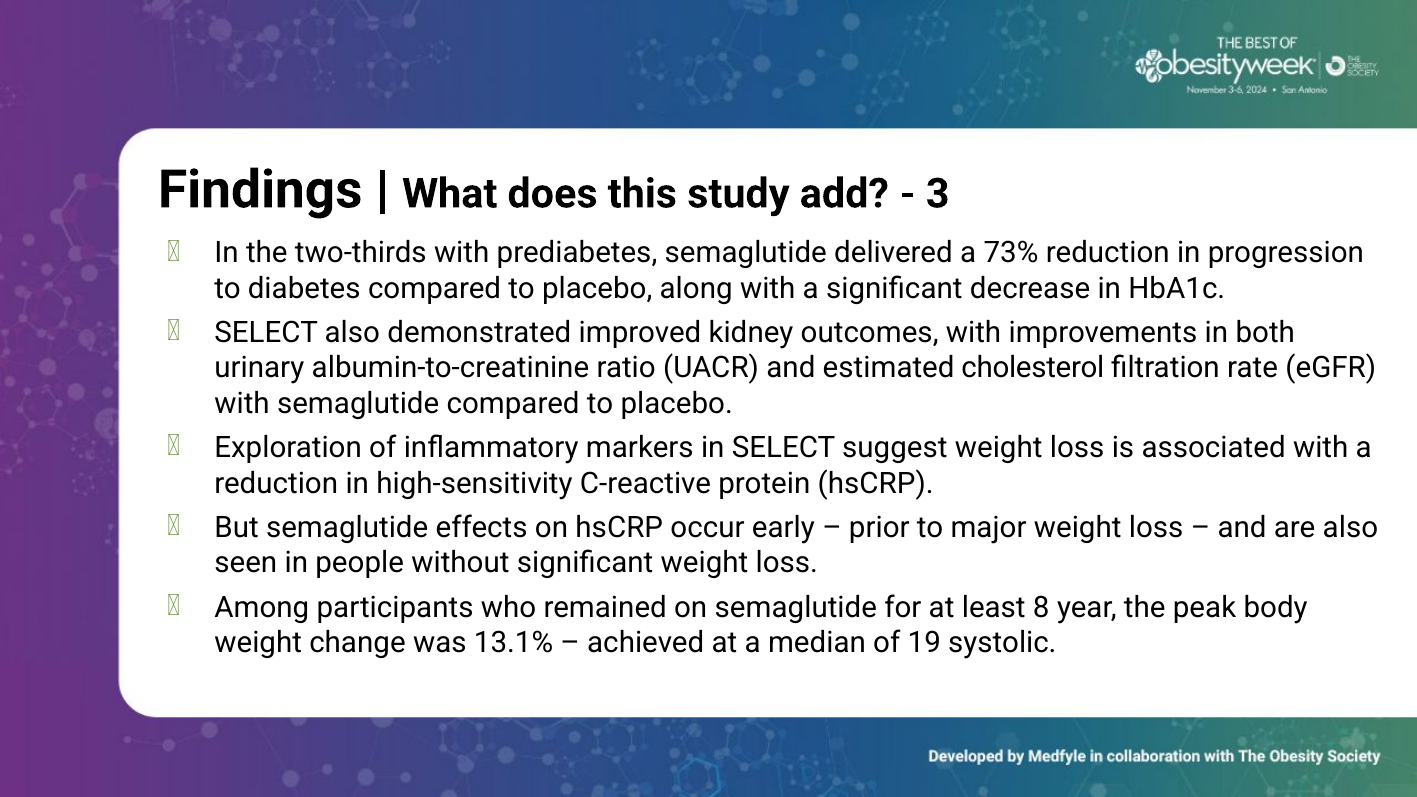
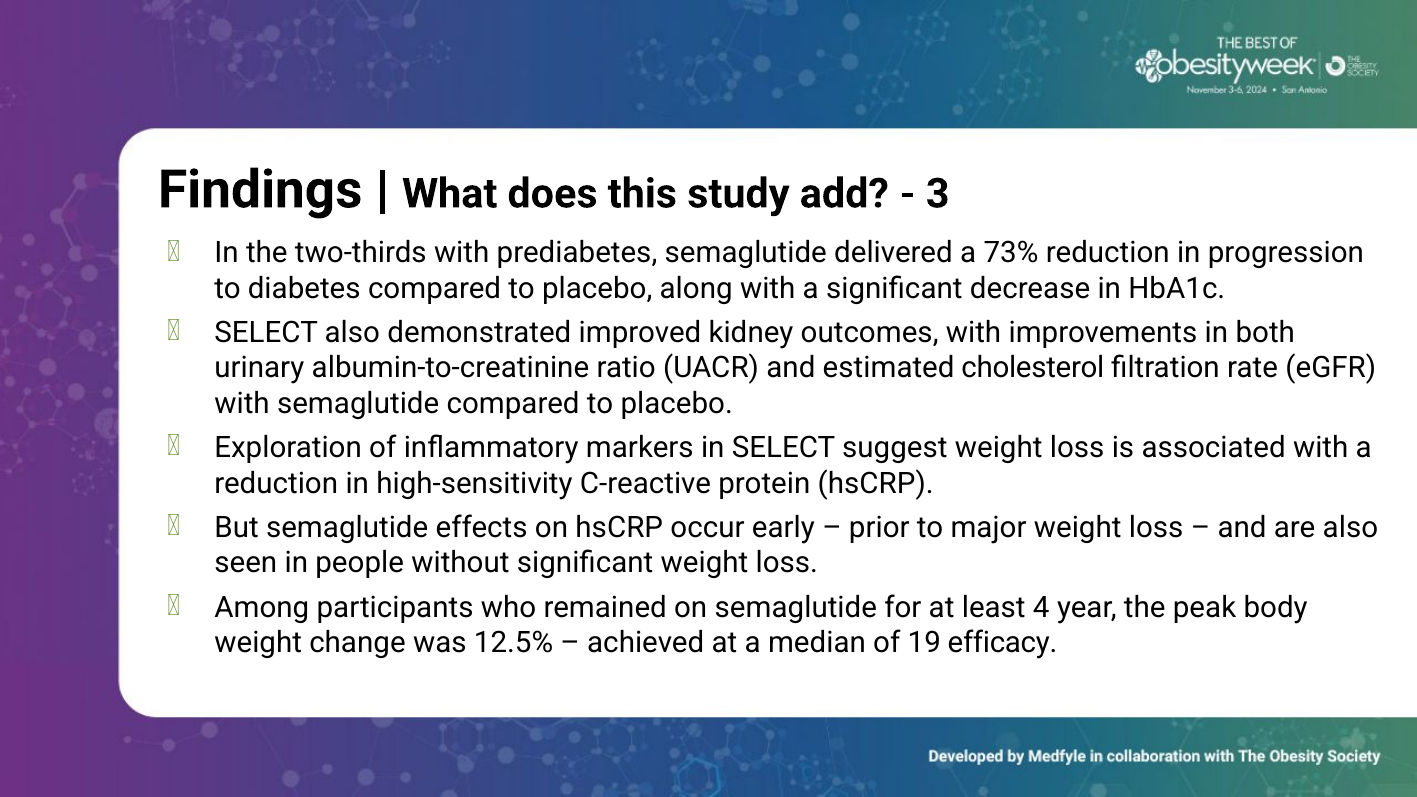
8: 8 -> 4 (1041, 607)
13.1%: 13.1% -> 12.5% (514, 643)
systolic: systolic -> efficacy (1002, 643)
